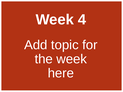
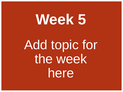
4: 4 -> 5 (82, 20)
